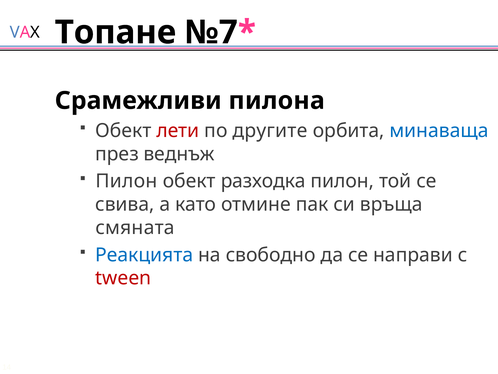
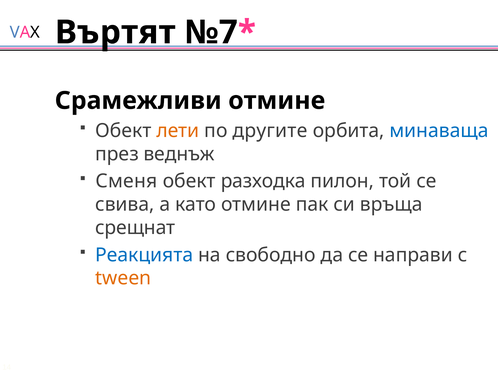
Топане: Топане -> Въртят (115, 32)
Срамежливи пилона: пилона -> отмине (277, 101)
лети colour: red -> orange (178, 131)
Пилон: Пилон -> Сменя (126, 181)
смяната: смяната -> срещнат (135, 227)
tween colour: red -> orange (123, 278)
